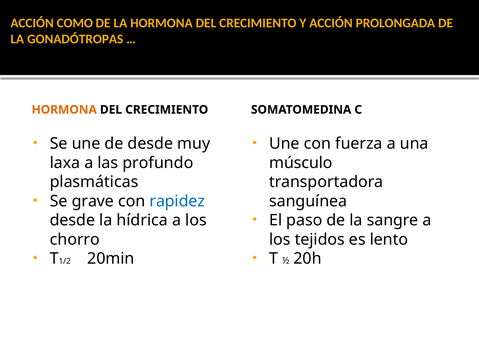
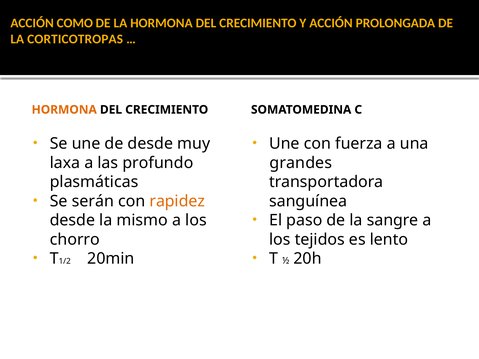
GONADÓTROPAS: GONADÓTROPAS -> CORTICOTROPAS (75, 39)
músculo: músculo -> grandes (301, 163)
grave: grave -> serán (93, 201)
rapidez colour: blue -> orange (177, 201)
hídrica: hídrica -> mismo (142, 220)
